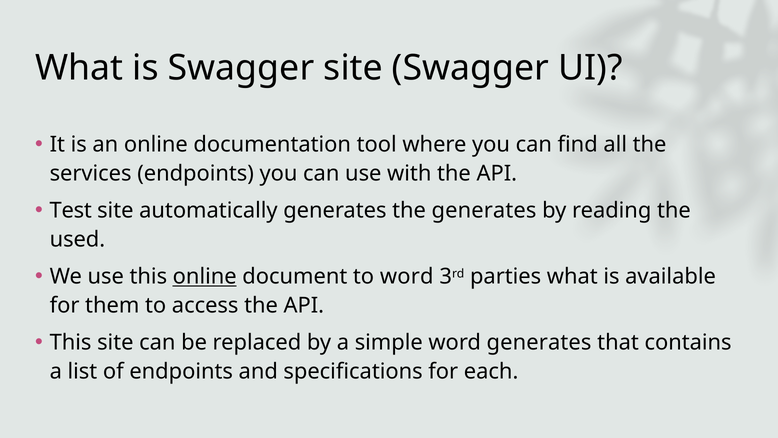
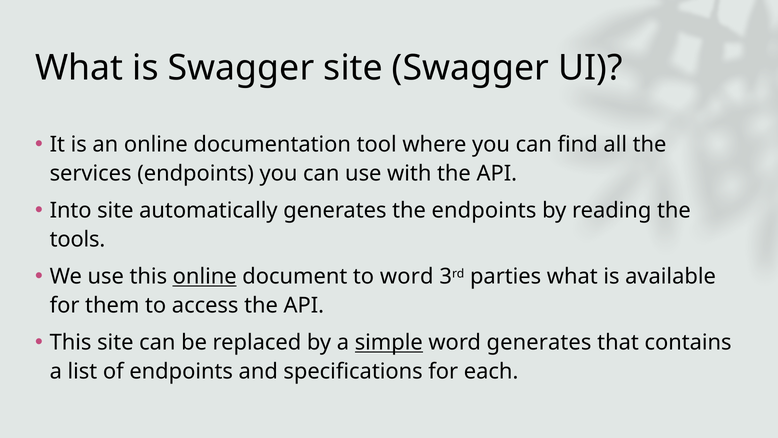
Test: Test -> Into (71, 211)
the generates: generates -> endpoints (484, 211)
used: used -> tools (77, 239)
simple underline: none -> present (389, 342)
